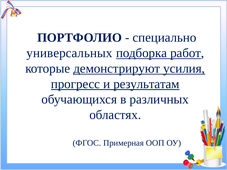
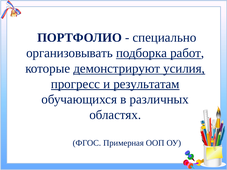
универсальных: универсальных -> организовывать (70, 53)
